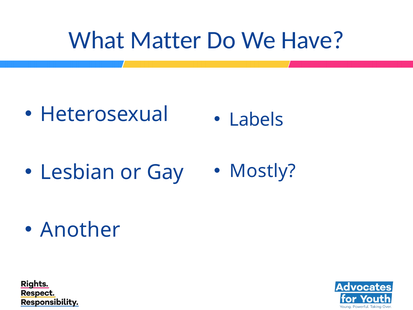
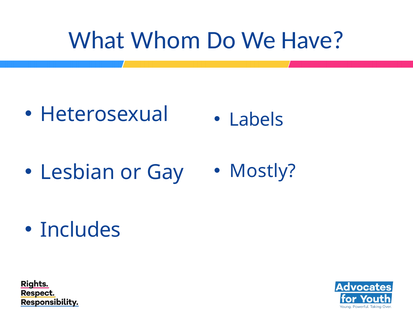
Matter: Matter -> Whom (166, 40)
Another: Another -> Includes (81, 230)
